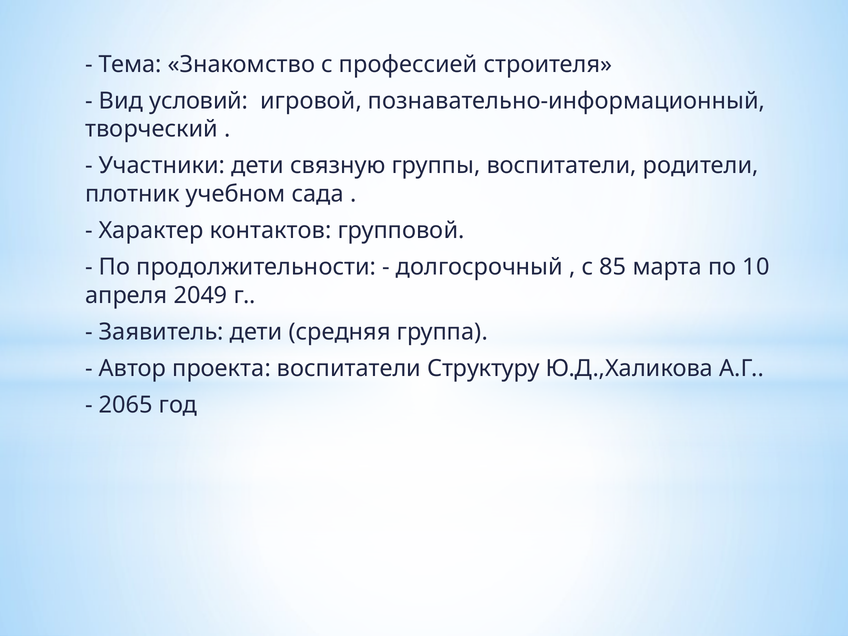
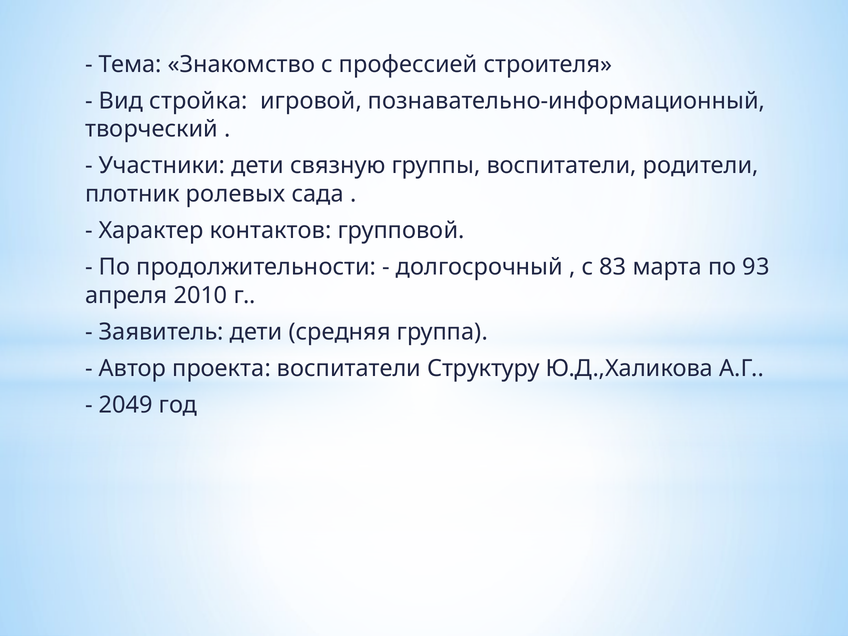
условий: условий -> стройка (199, 101)
учебном: учебном -> ролевых (236, 194)
85: 85 -> 83 (613, 267)
10: 10 -> 93 (756, 267)
2049: 2049 -> 2010 (201, 295)
2065: 2065 -> 2049 (126, 405)
